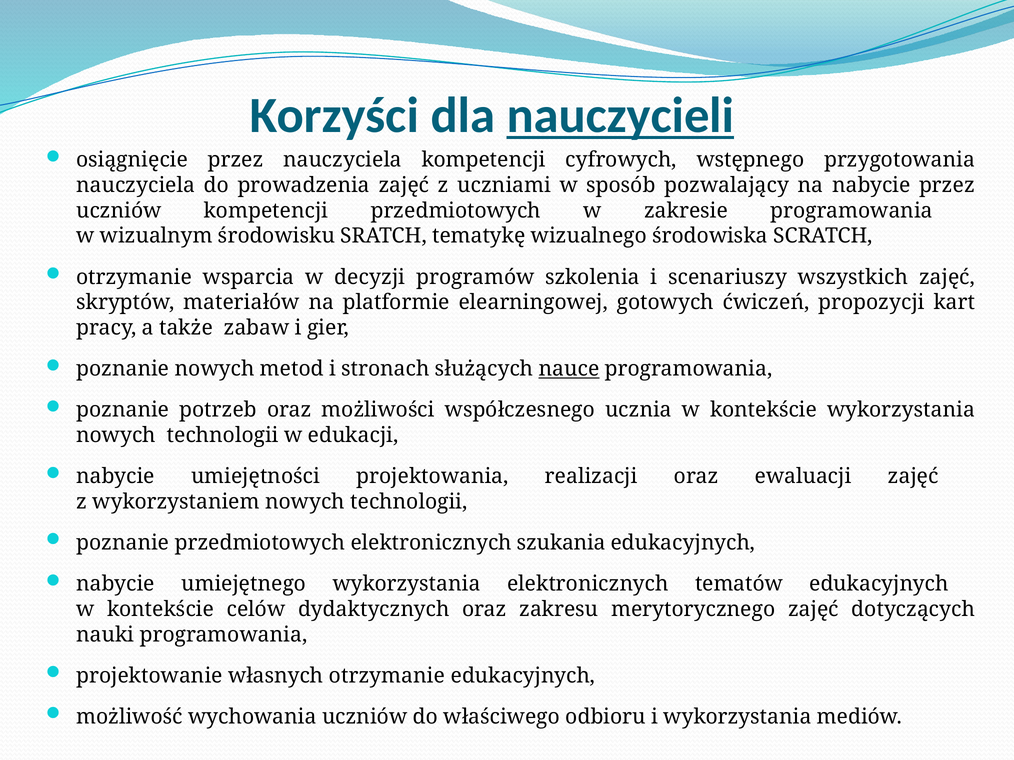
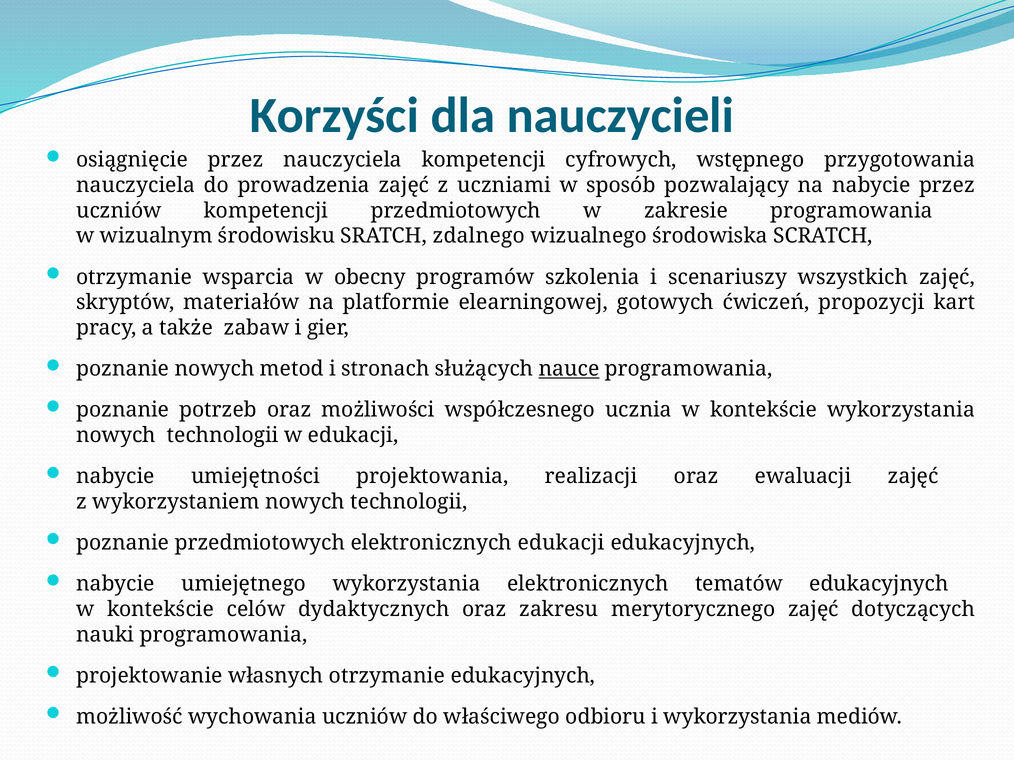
nauczycieli underline: present -> none (620, 116)
tematykę: tematykę -> zdalnego (479, 236)
decyzji: decyzji -> obecny (370, 277)
elektronicznych szukania: szukania -> edukacji (561, 543)
